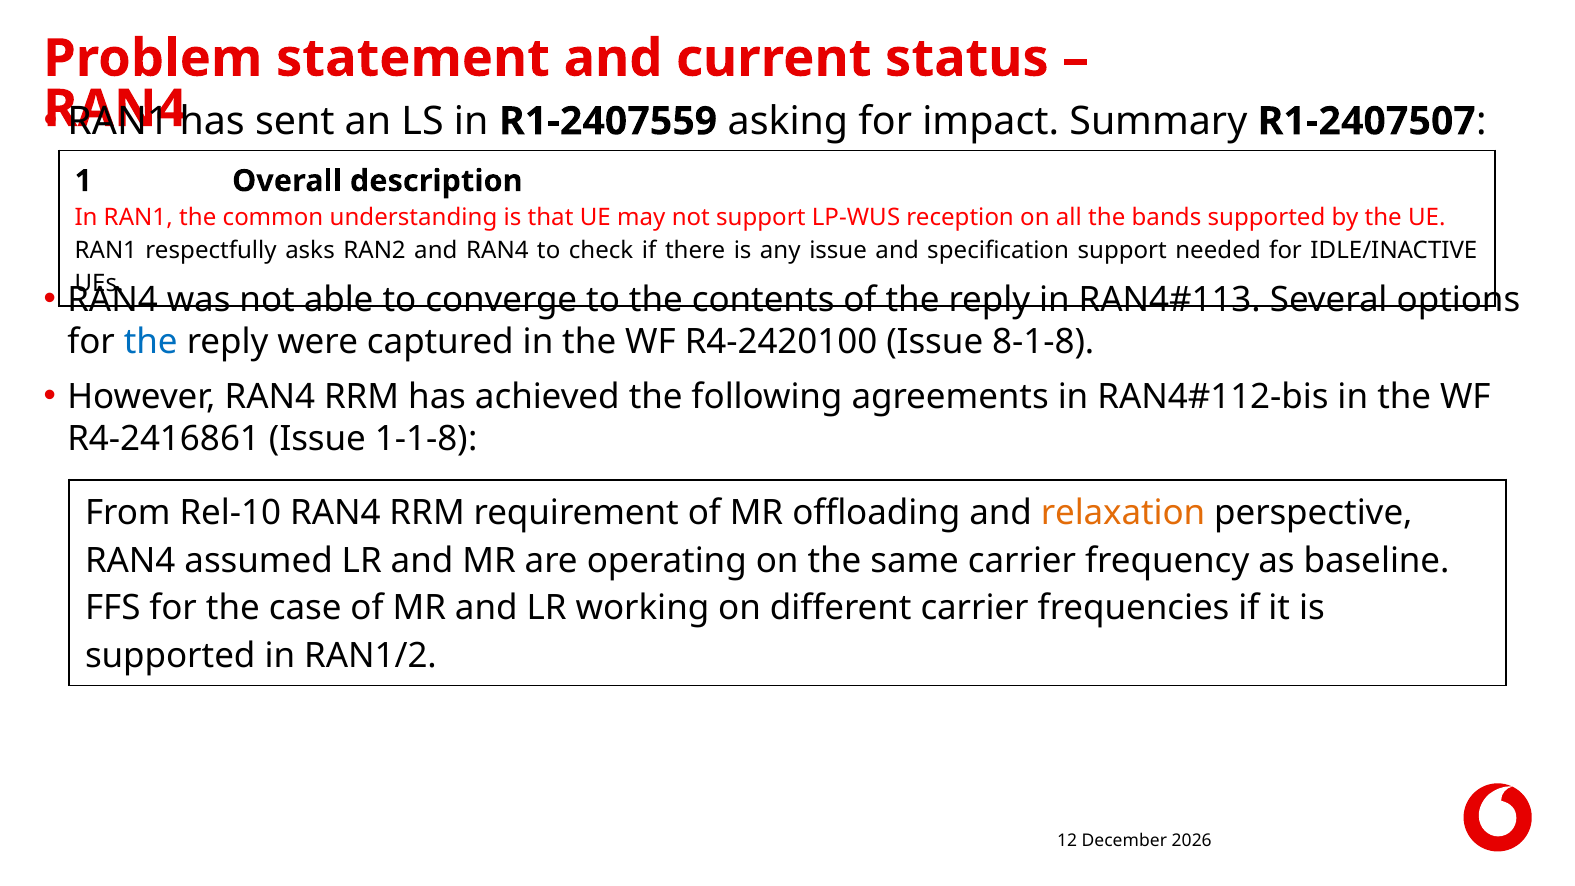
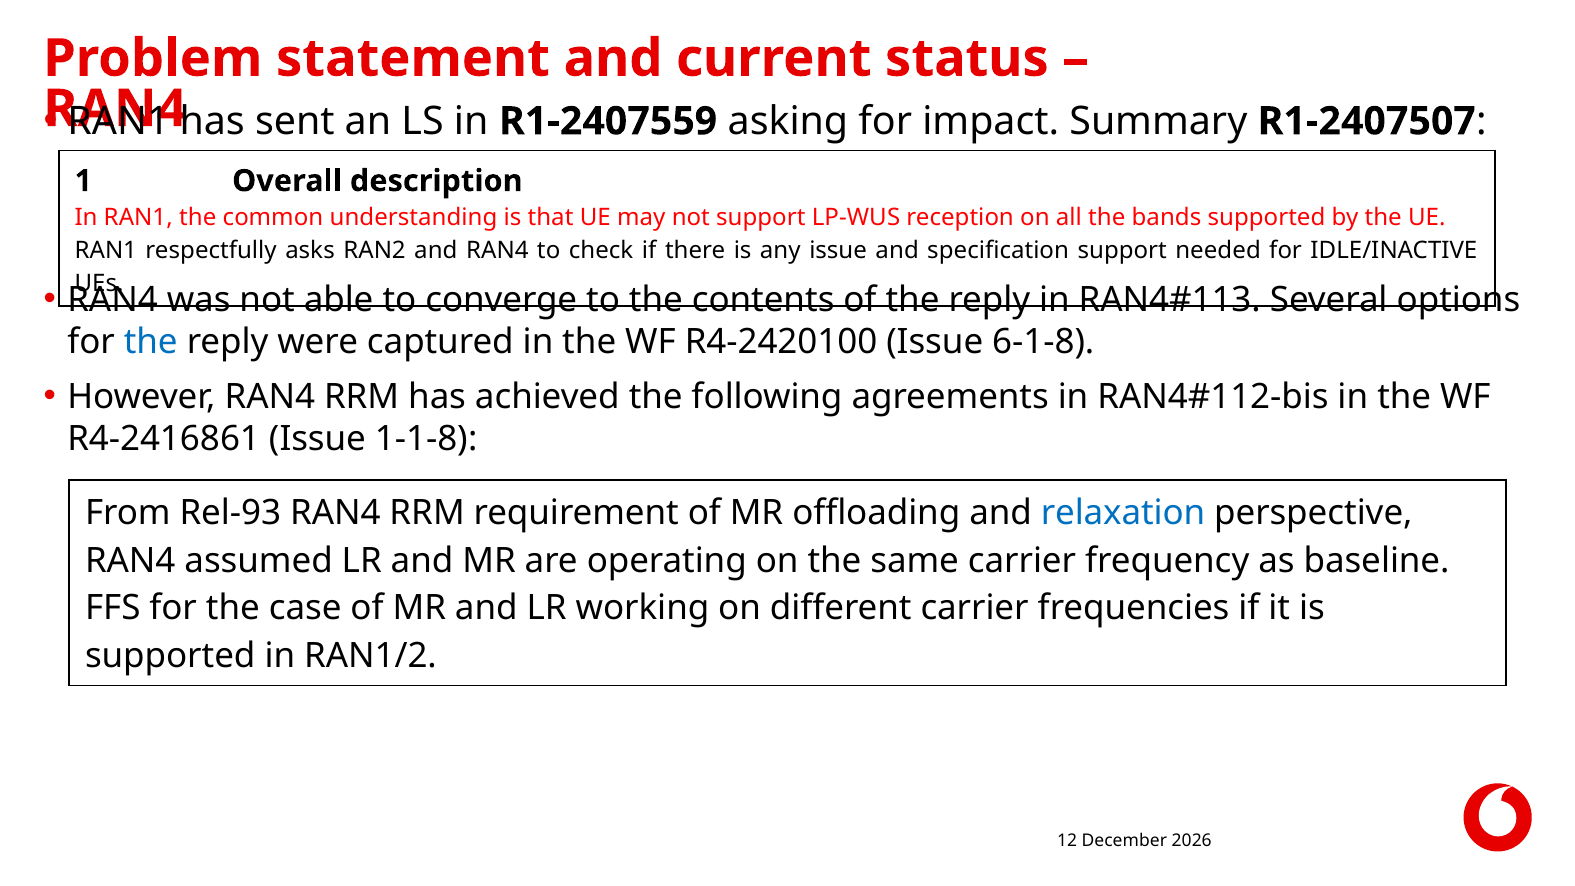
8-1-8: 8-1-8 -> 6-1-8 (1043, 342)
Rel-10: Rel-10 -> Rel-93 (230, 513)
relaxation colour: orange -> blue (1123, 513)
